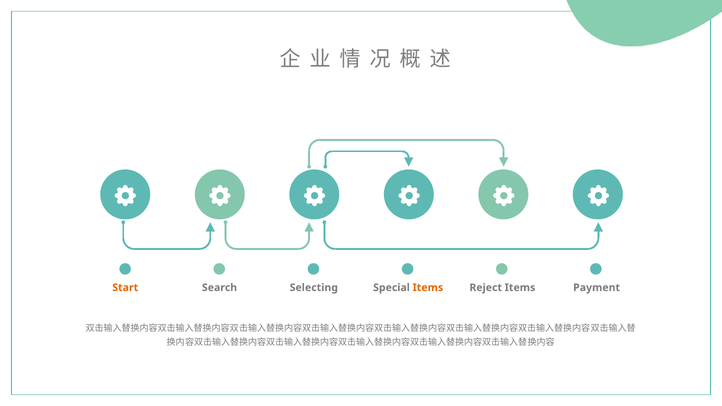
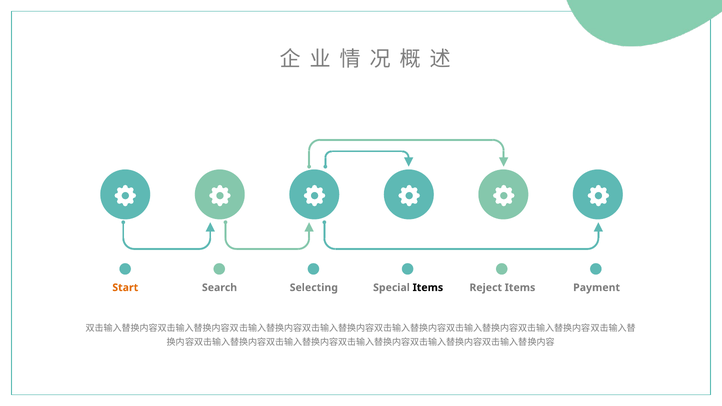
Items colour: orange -> black (428, 288)
